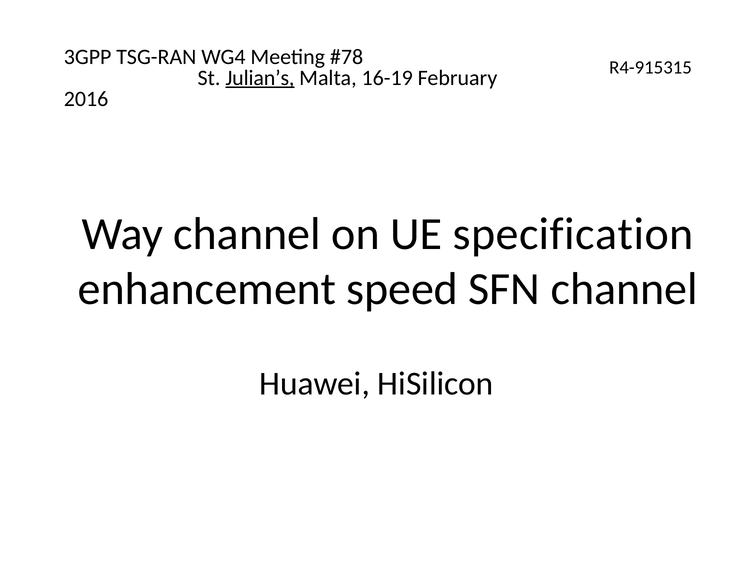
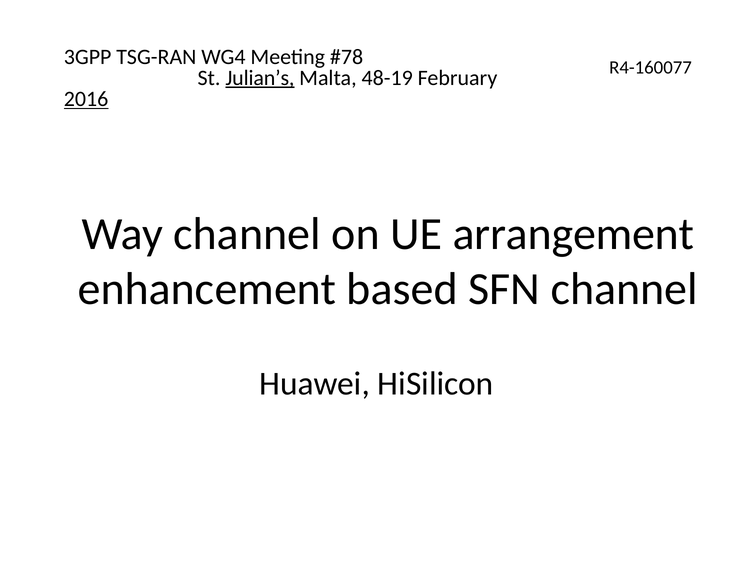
R4-915315: R4-915315 -> R4-160077 (651, 67)
16-19: 16-19 -> 48-19 (387, 78)
2016 underline: none -> present (86, 99)
specification: specification -> arrangement (573, 234)
speed: speed -> based (402, 289)
